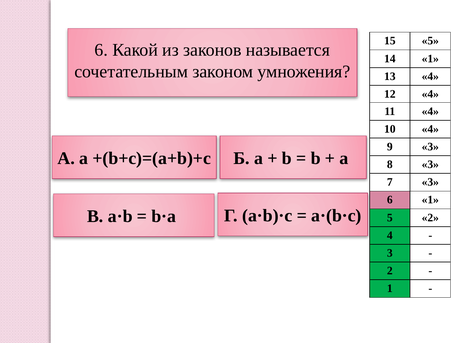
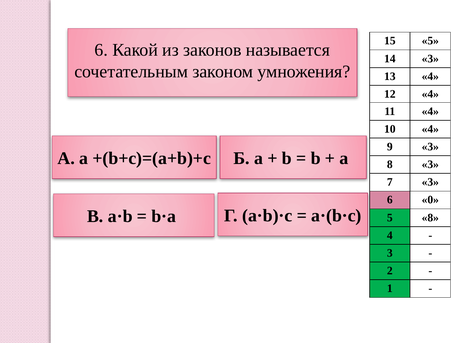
14 1: 1 -> 3 (430, 59)
6 1: 1 -> 0 (430, 200)
5 2: 2 -> 8 (430, 217)
